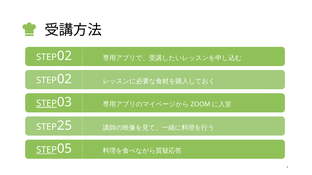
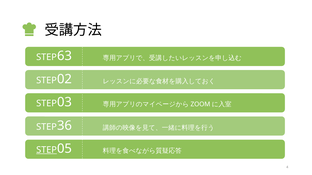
02: 02 -> 63 (64, 56)
STEP underline: present -> none (47, 104)
25: 25 -> 36 (64, 126)
